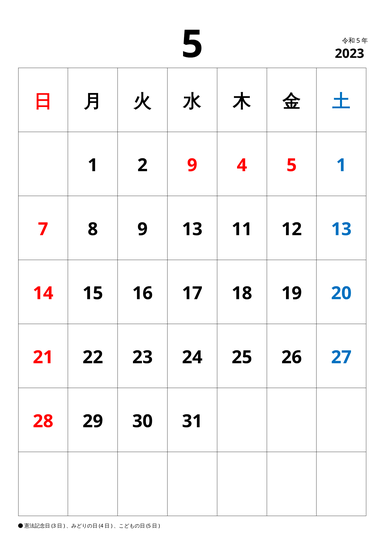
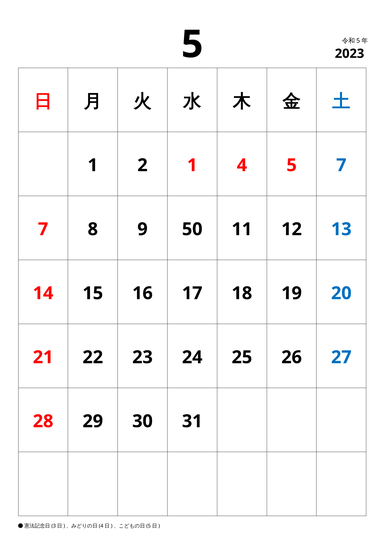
2 9: 9 -> 1 (192, 165)
5 1: 1 -> 7 (341, 165)
9 13: 13 -> 50 (192, 229)
